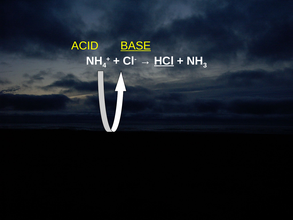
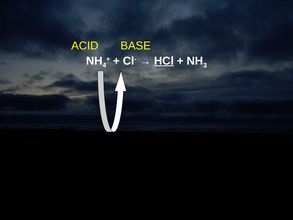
BASE underline: present -> none (136, 46)
